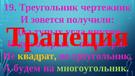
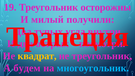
чертежник: чертежник -> осторожны (106, 7)
зовется: зовется -> милый (47, 19)
многоугольник colour: light green -> light blue (93, 68)
